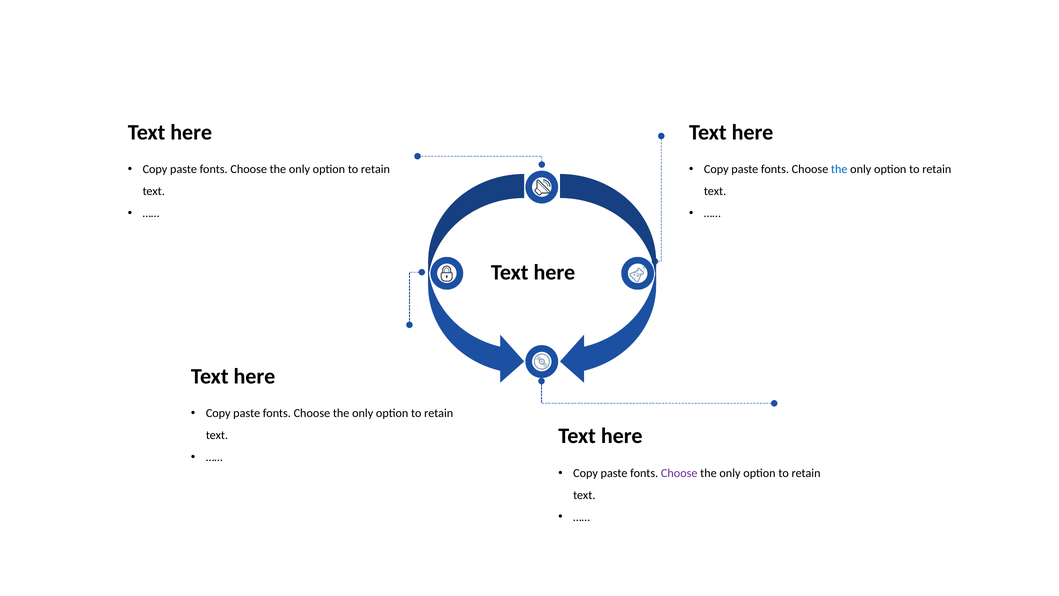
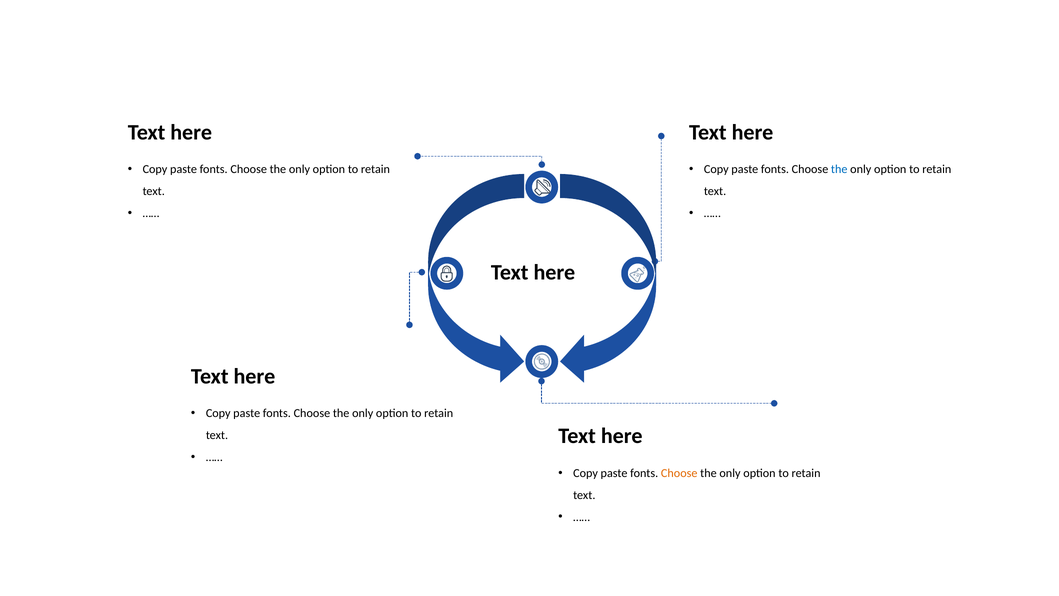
Choose colour: purple -> orange (679, 473)
